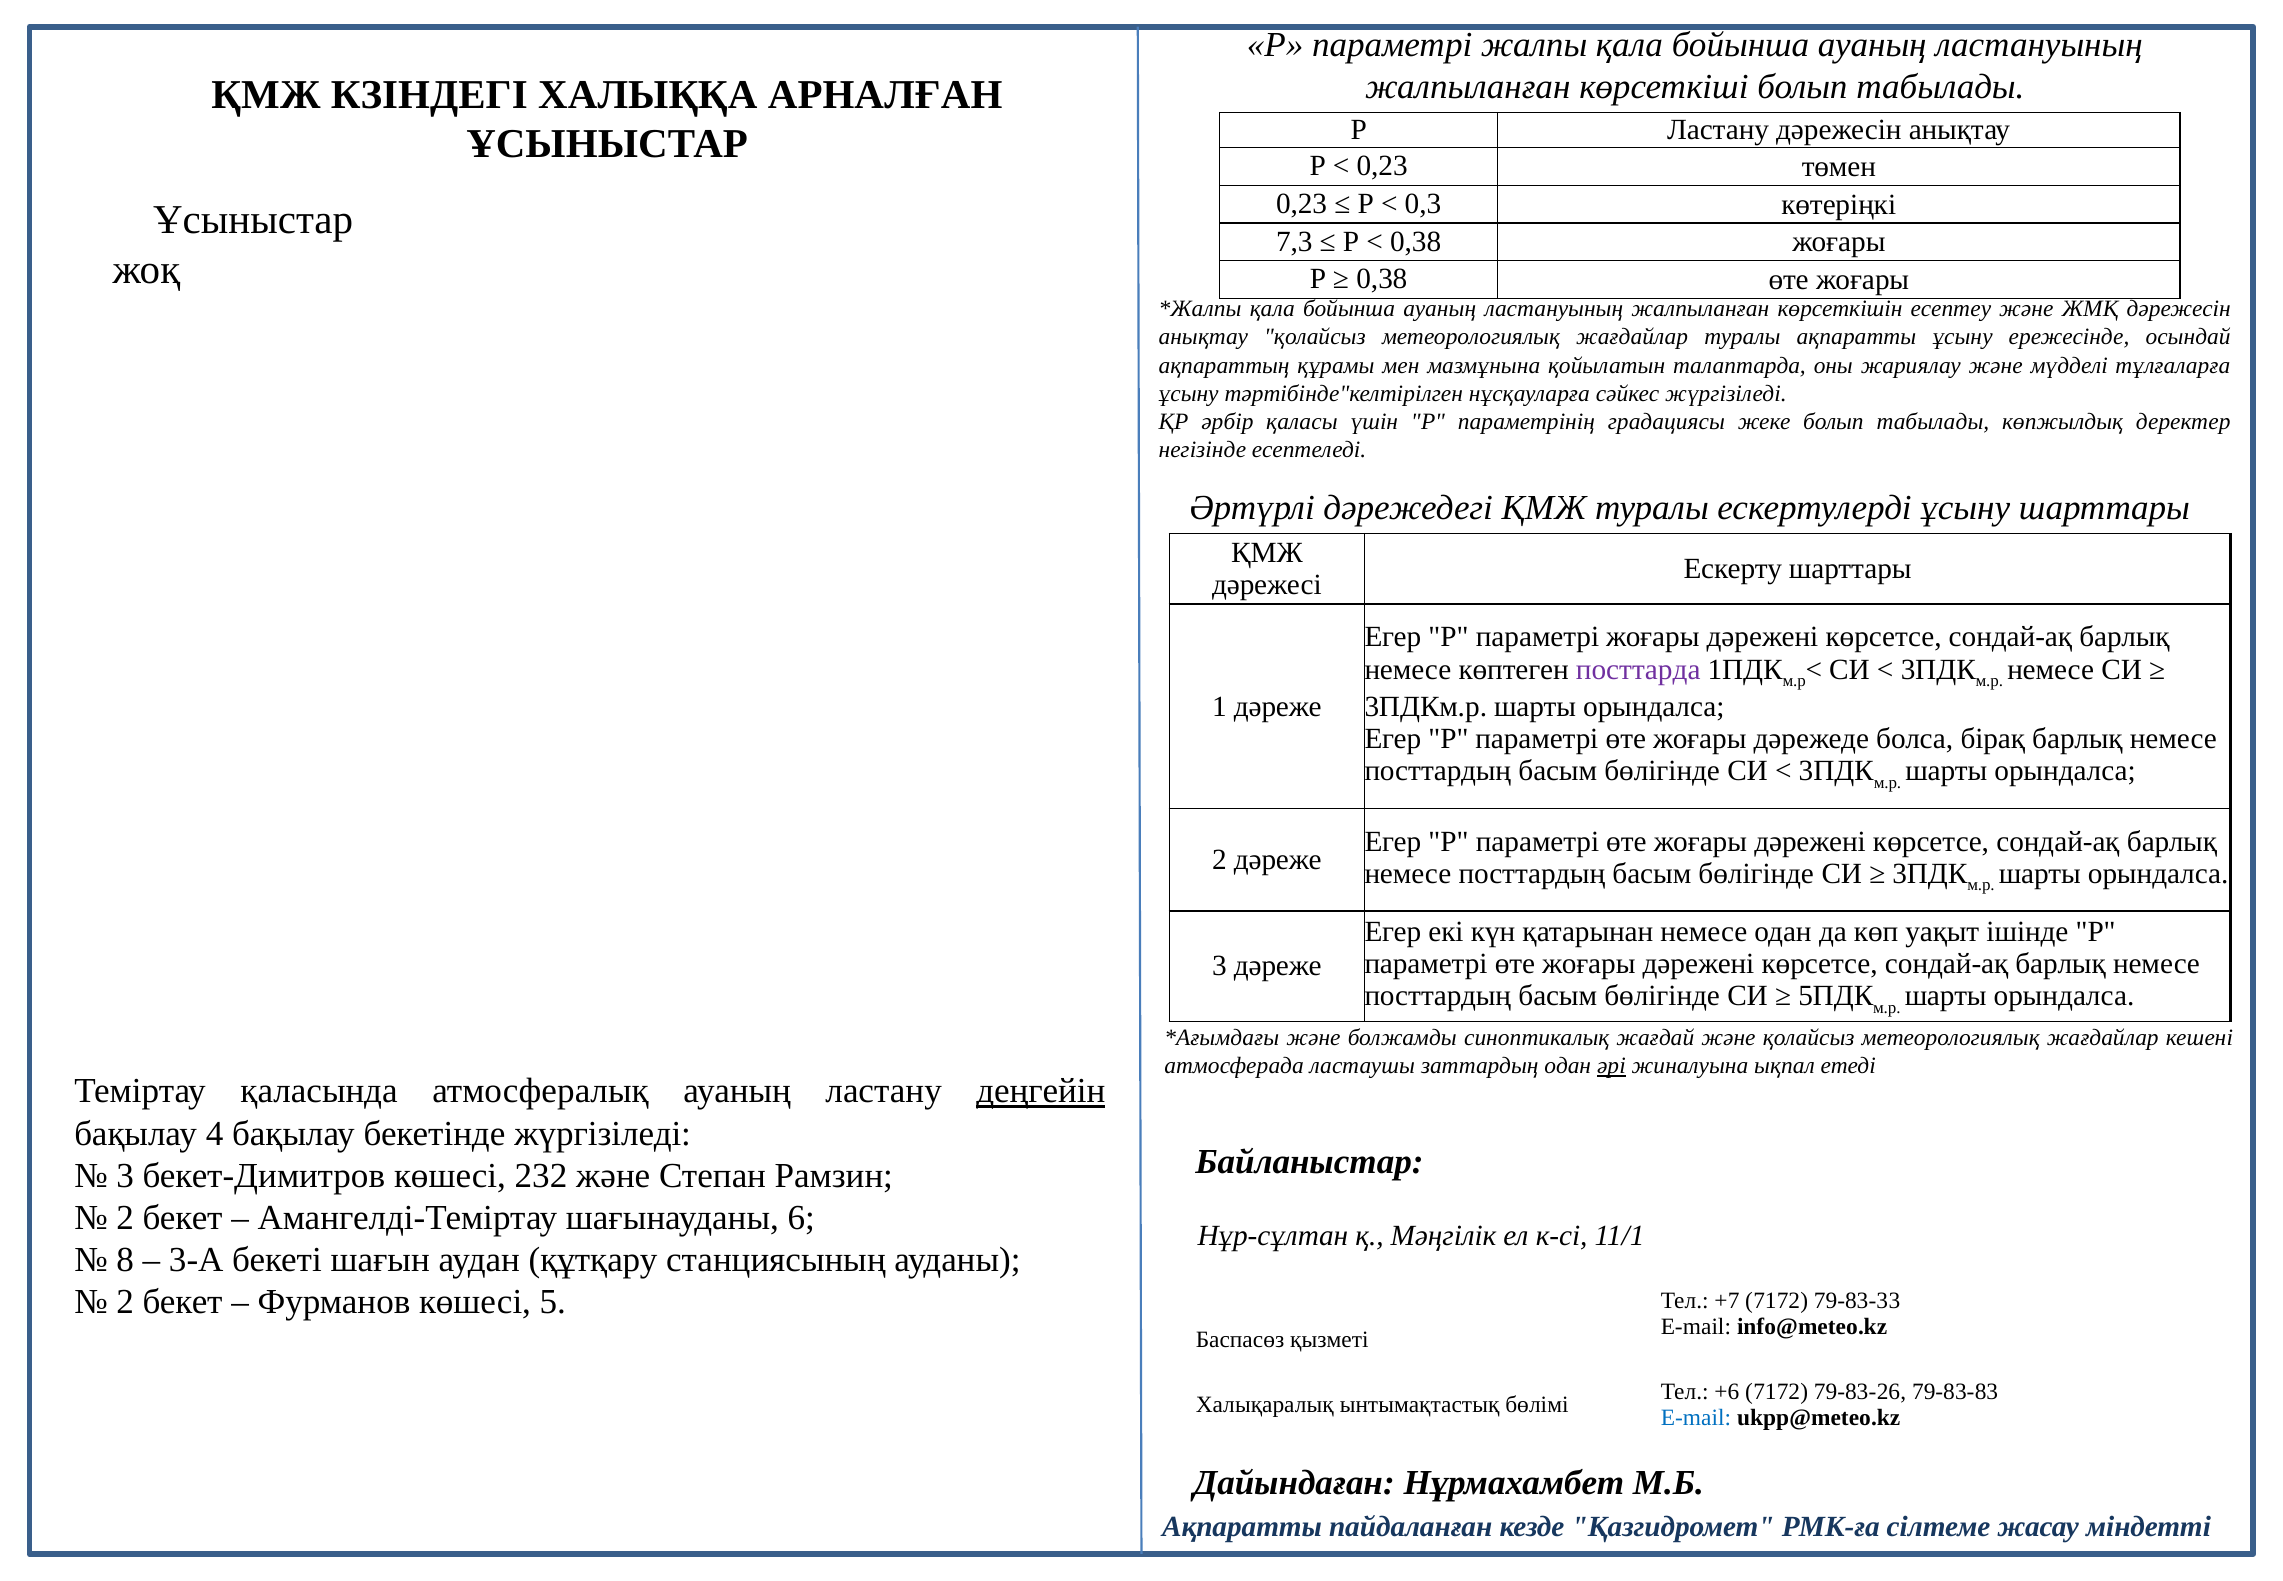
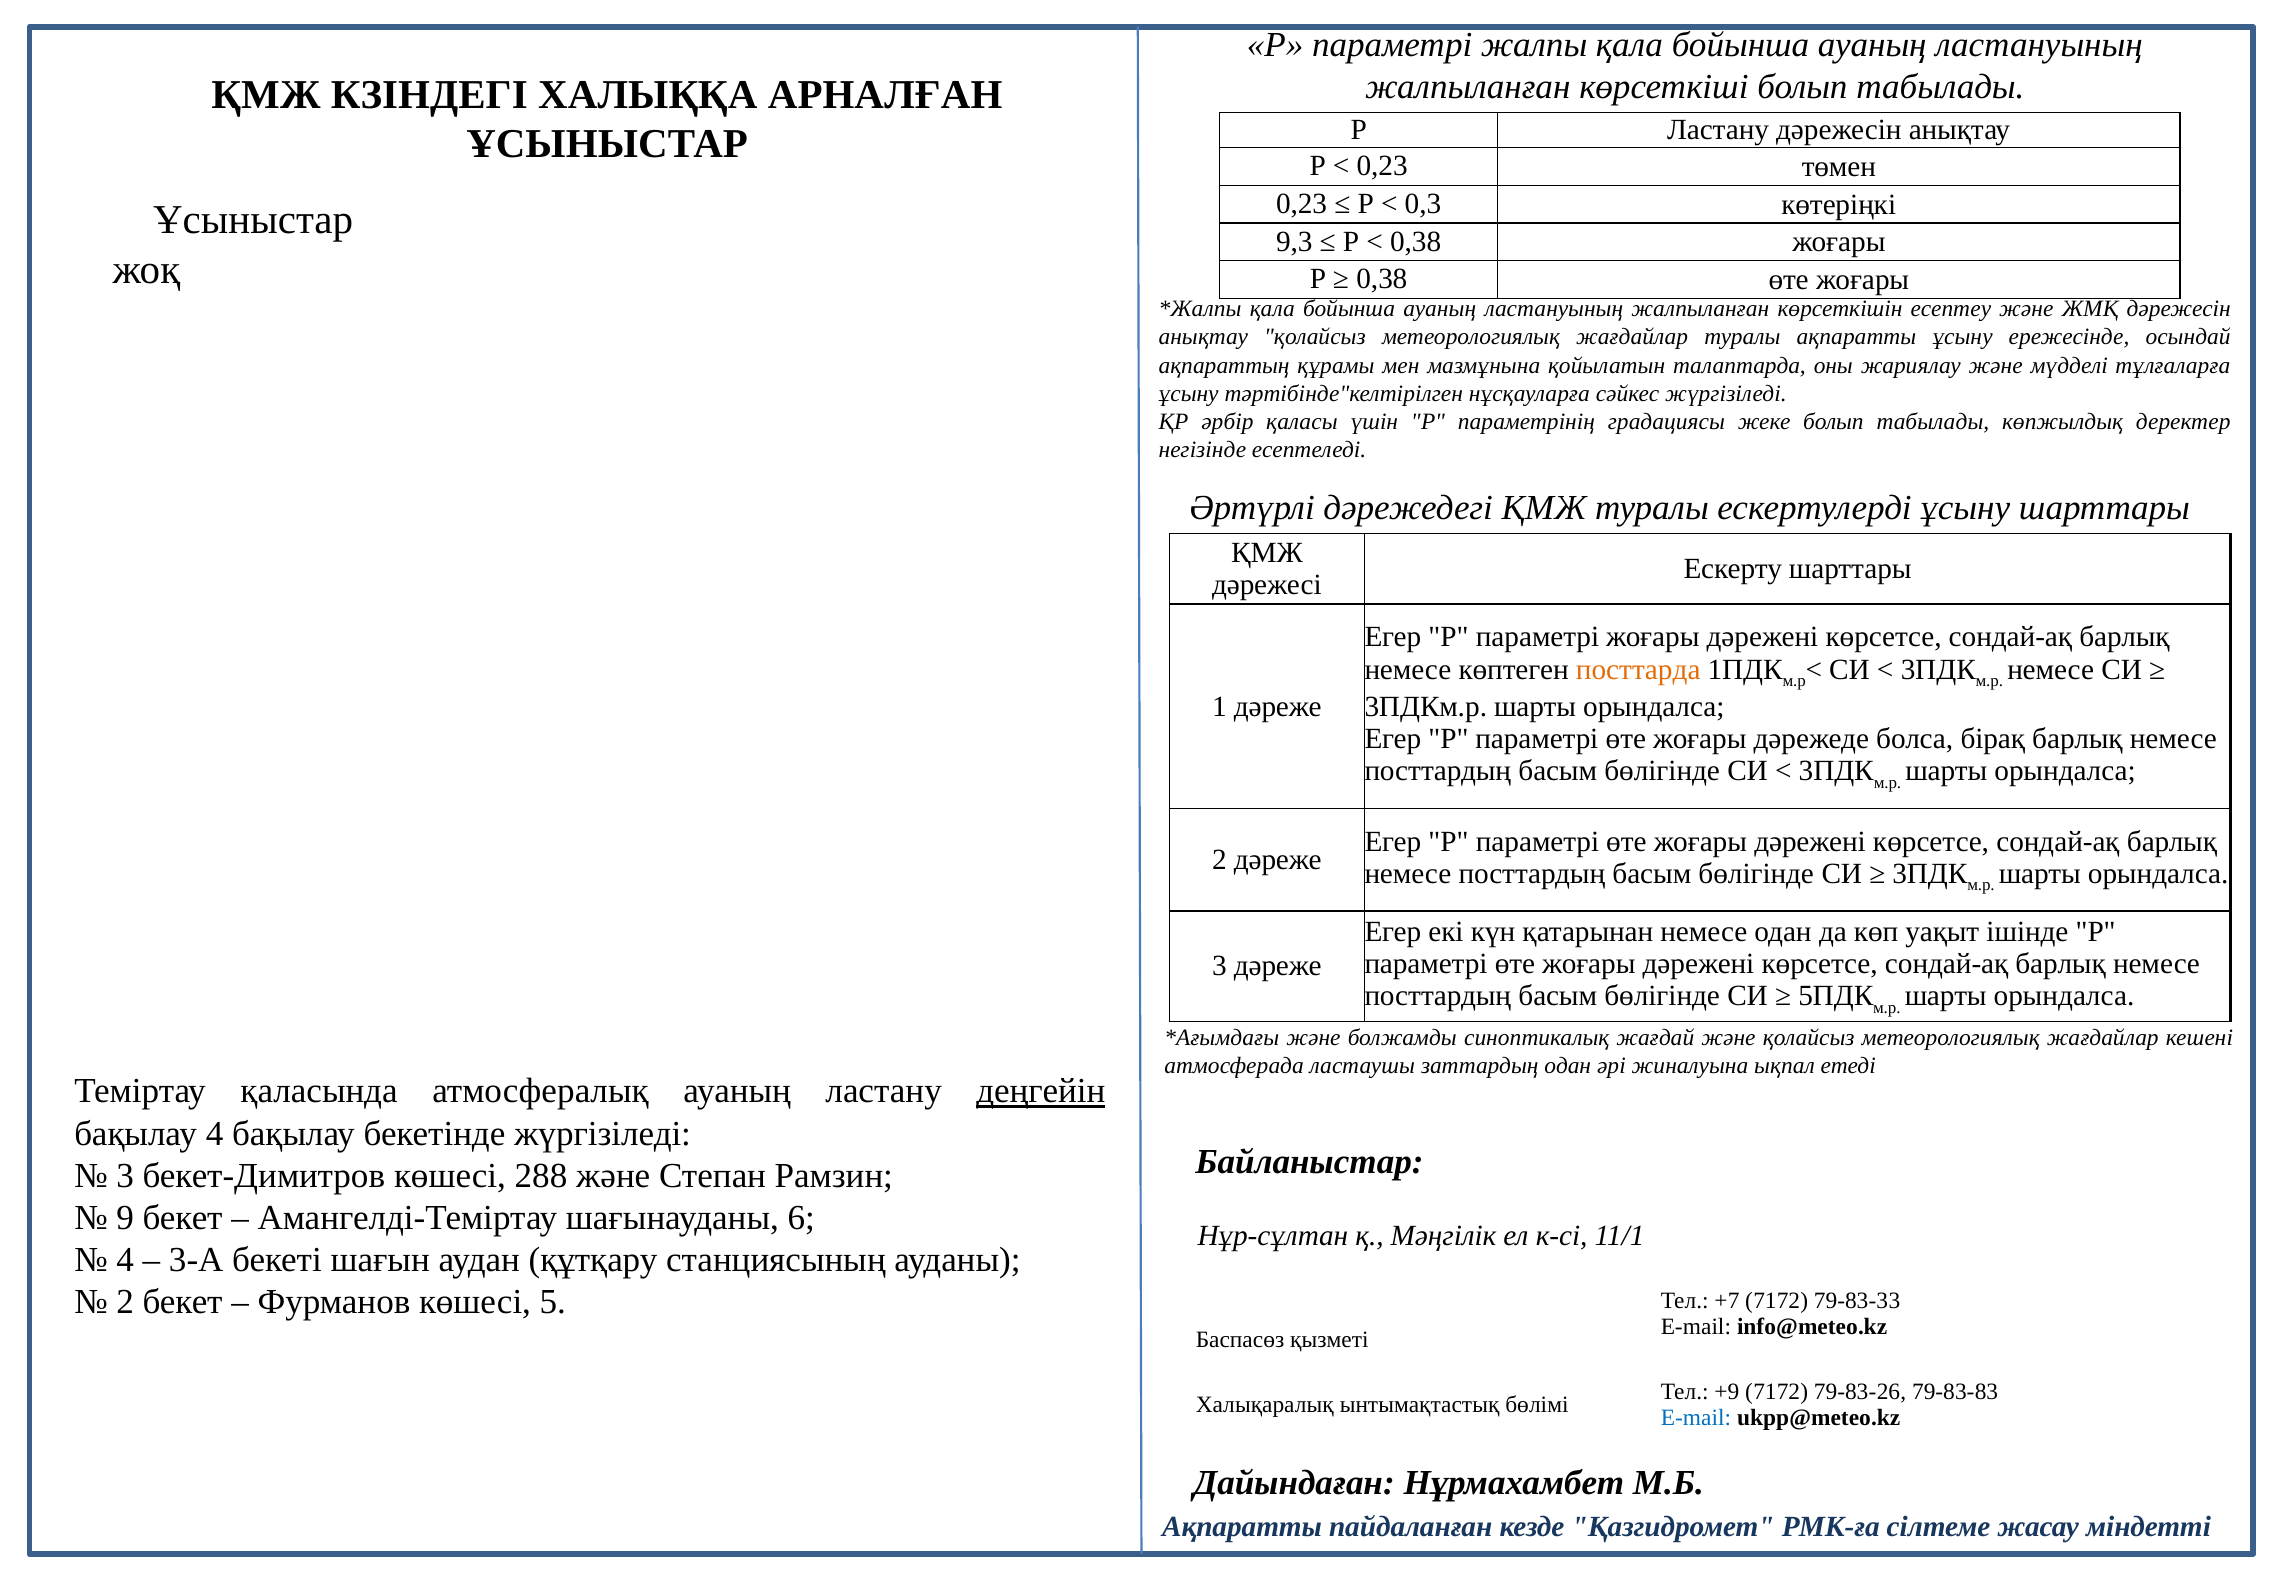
7,3: 7,3 -> 9,3 (1294, 242)
посттарда colour: purple -> orange (1638, 669)
әрі underline: present -> none (1611, 1066)
232: 232 -> 288 (541, 1175)
2: 2 -> 9 (125, 1217)
8: 8 -> 4 (125, 1260)
+6: +6 -> +9 (1727, 1391)
